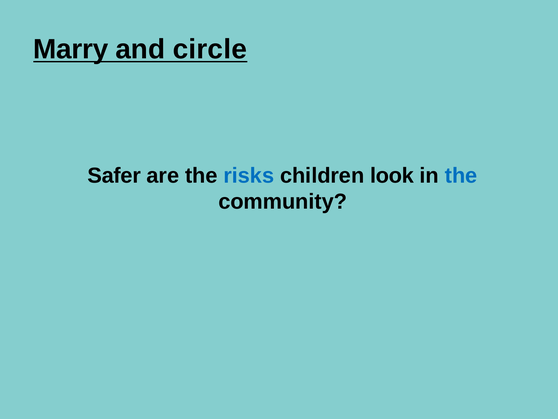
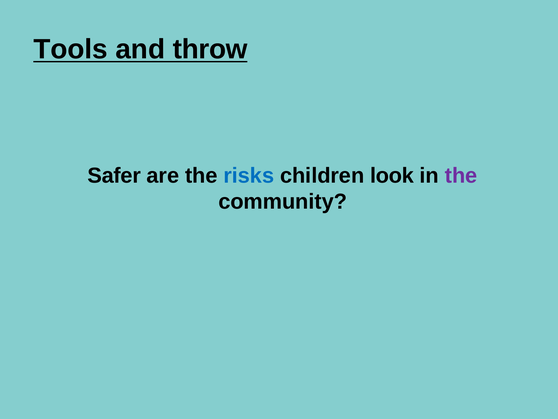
Marry: Marry -> Tools (71, 49)
circle: circle -> throw (210, 49)
the colour: blue -> purple (461, 175)
